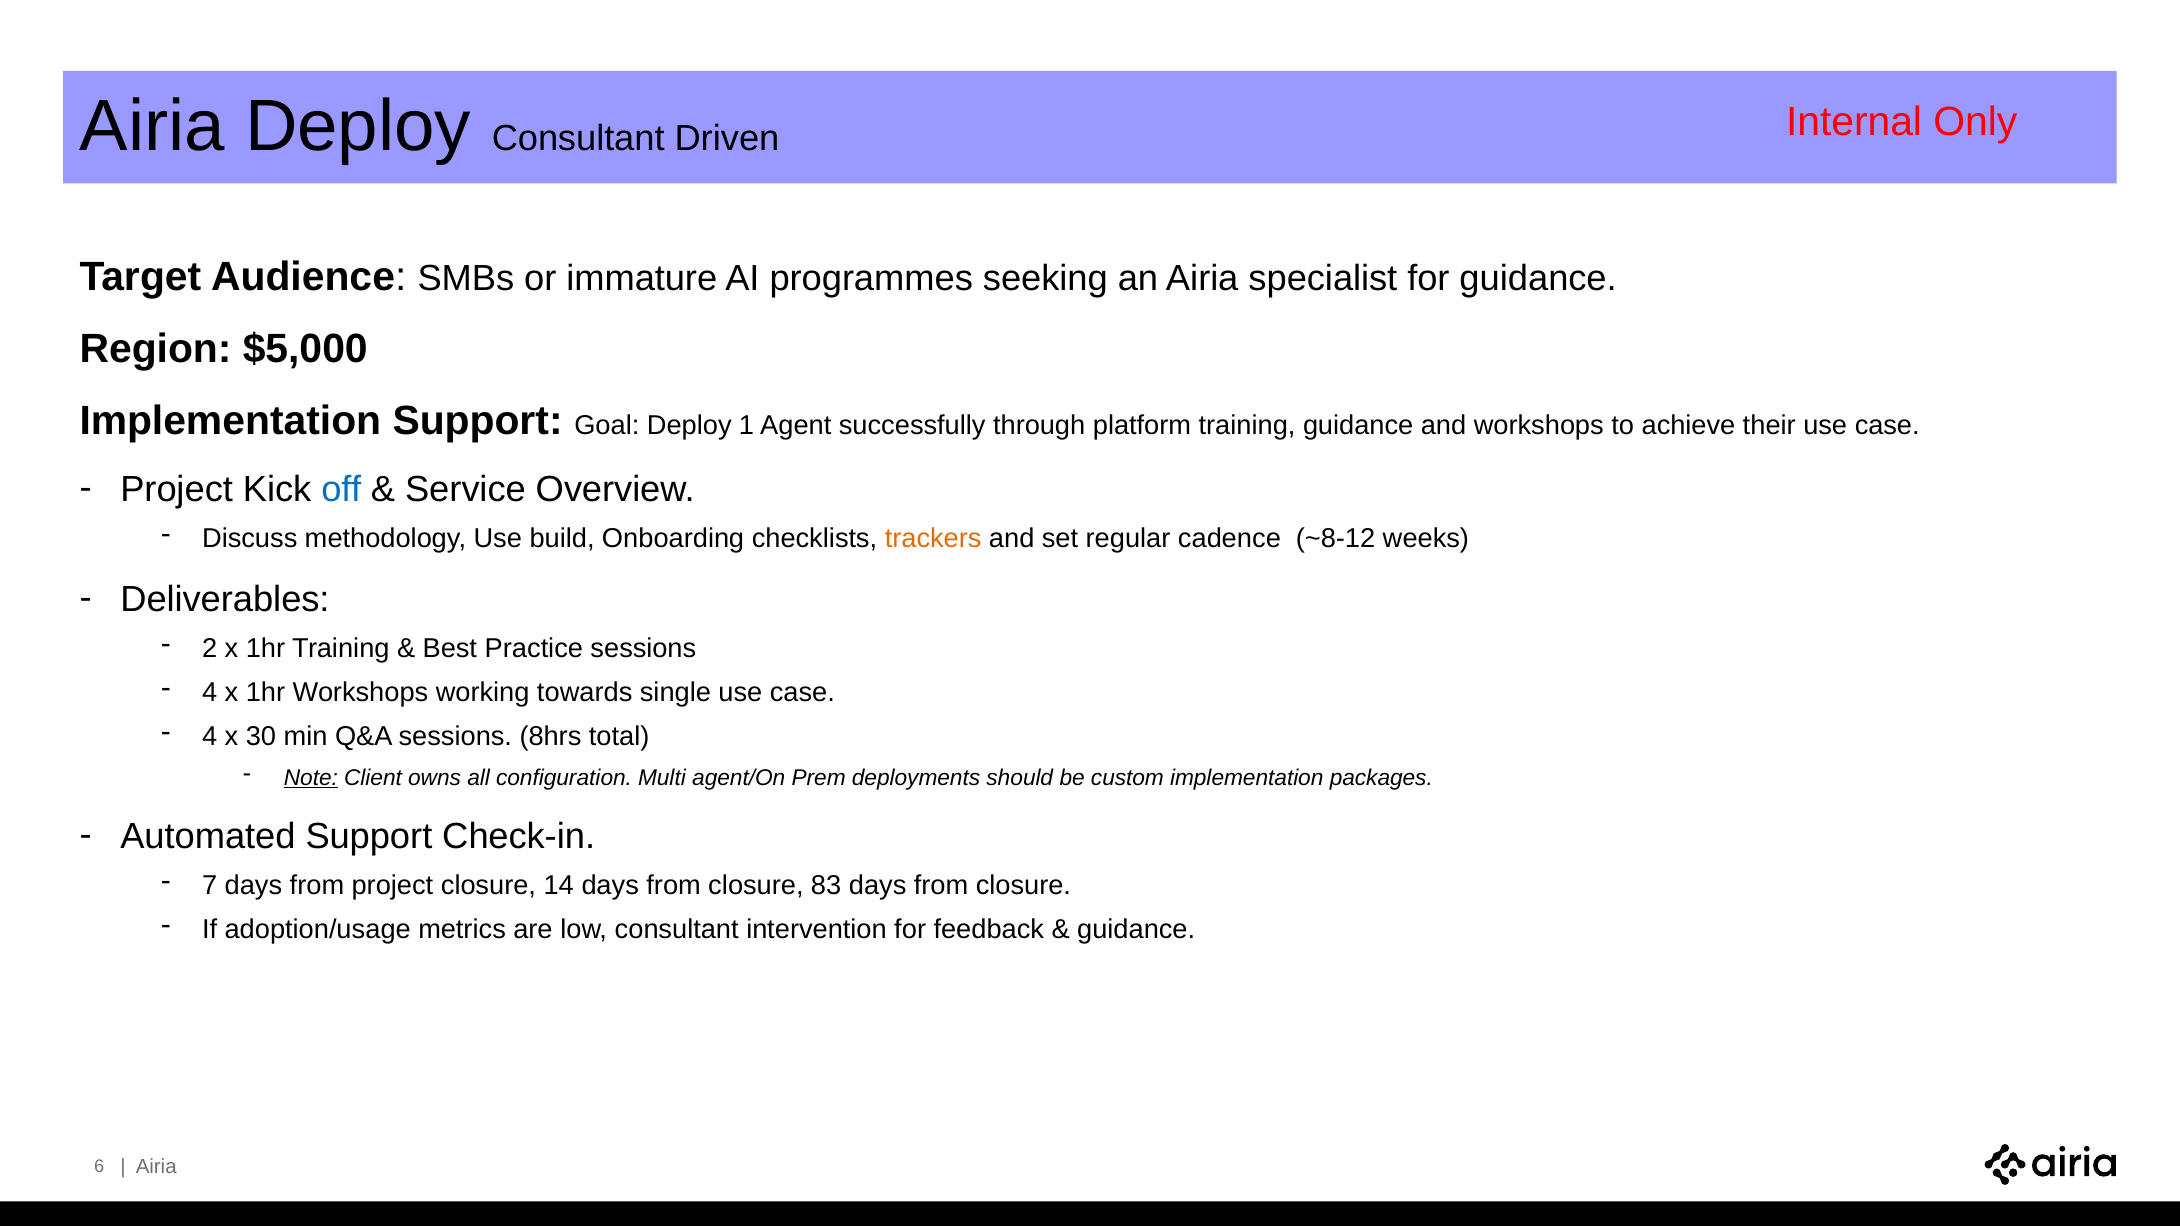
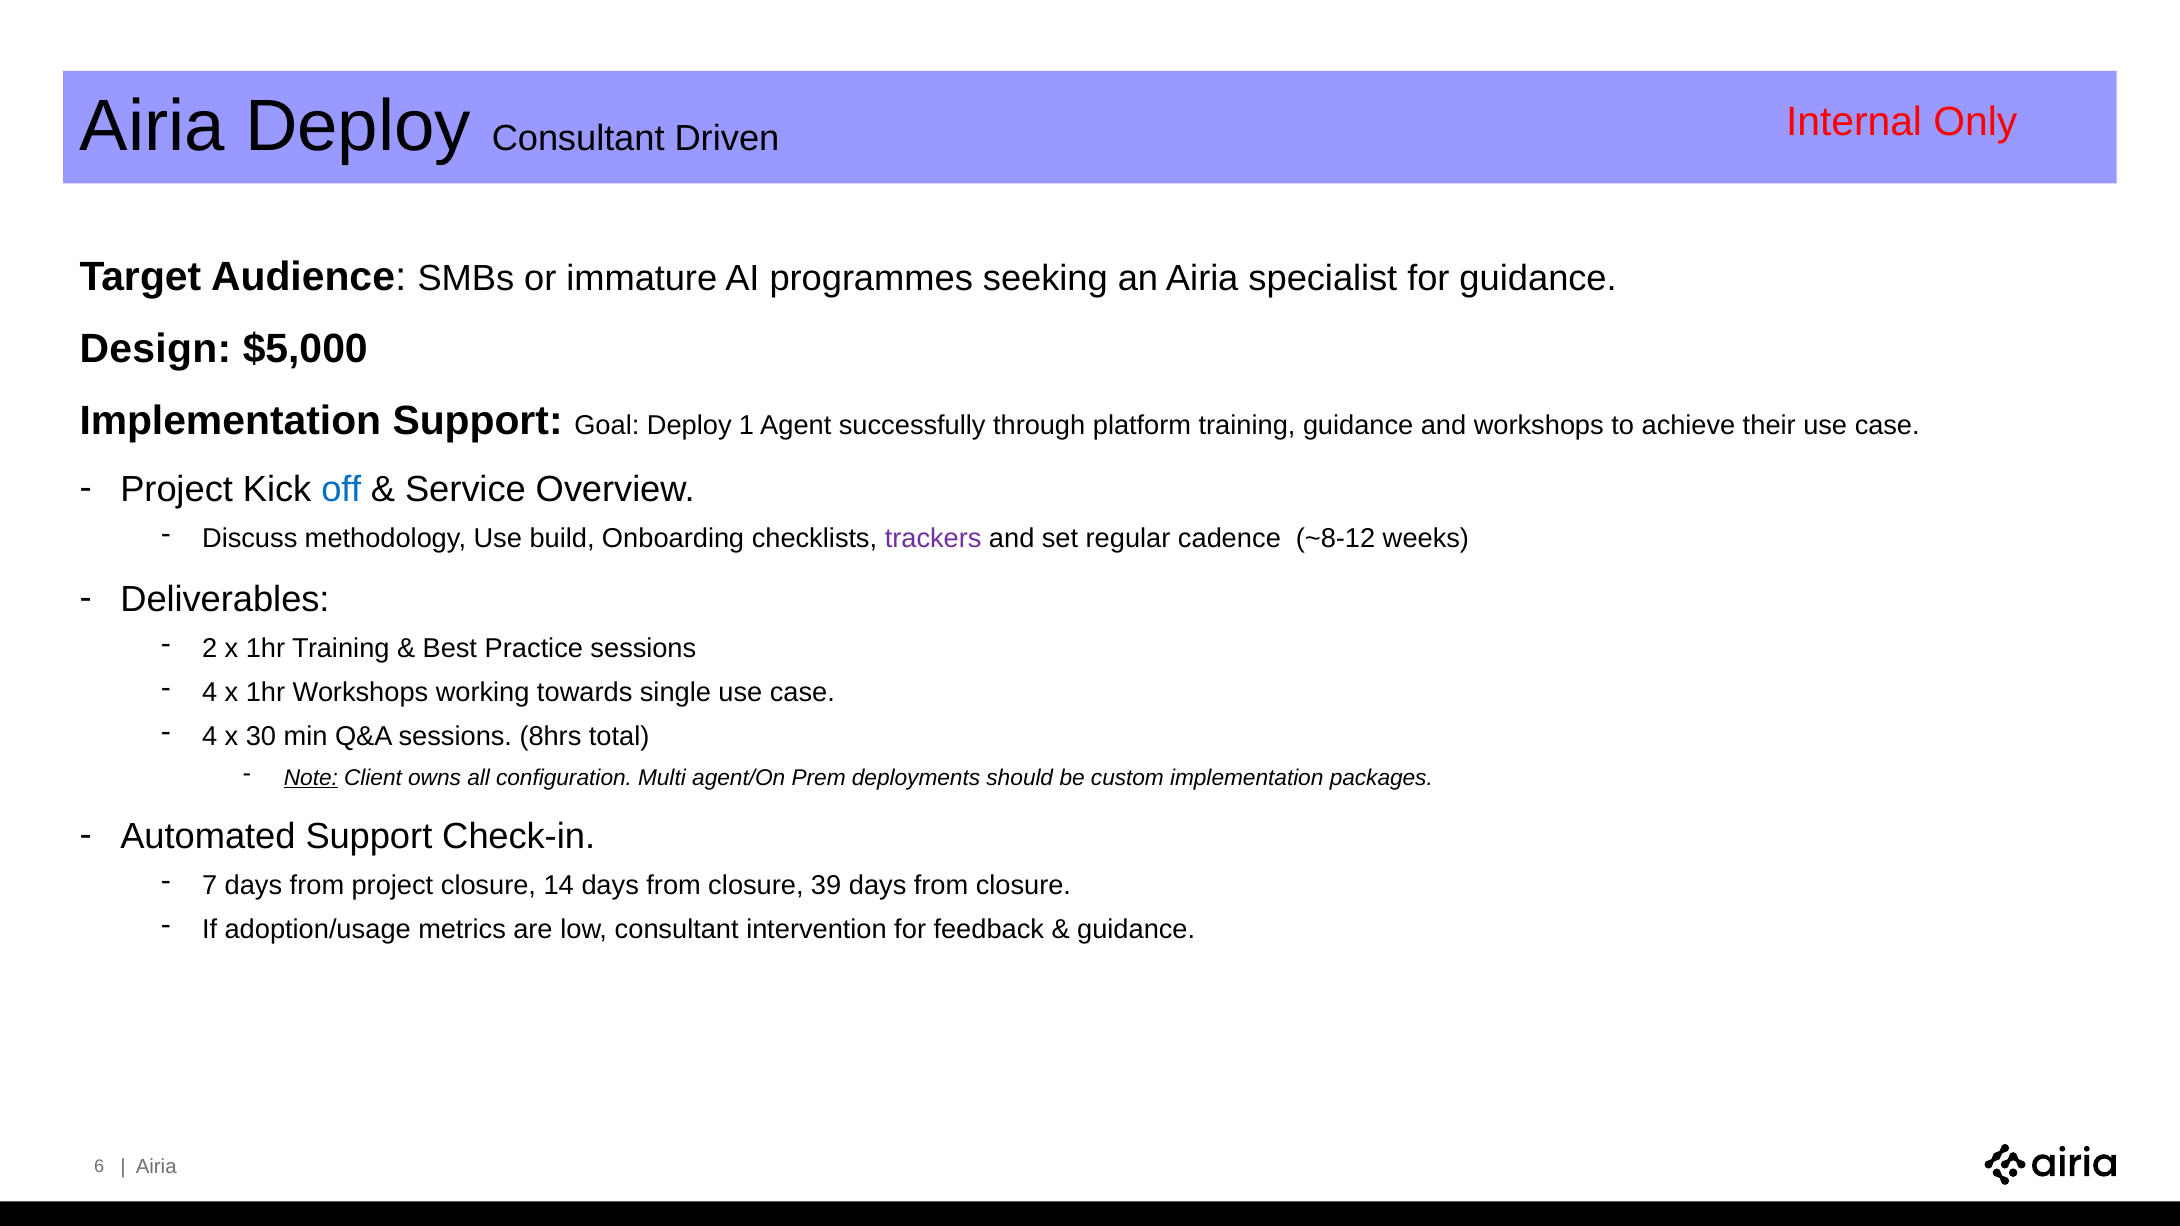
Region: Region -> Design (155, 349)
trackers colour: orange -> purple (933, 539)
83: 83 -> 39 (826, 886)
